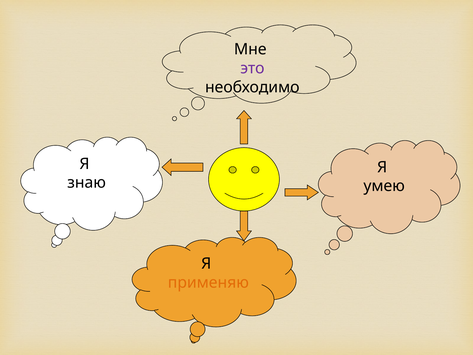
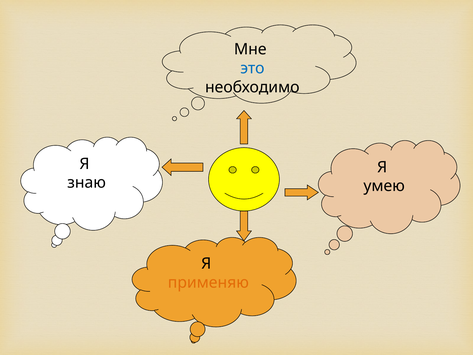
это colour: purple -> blue (252, 68)
